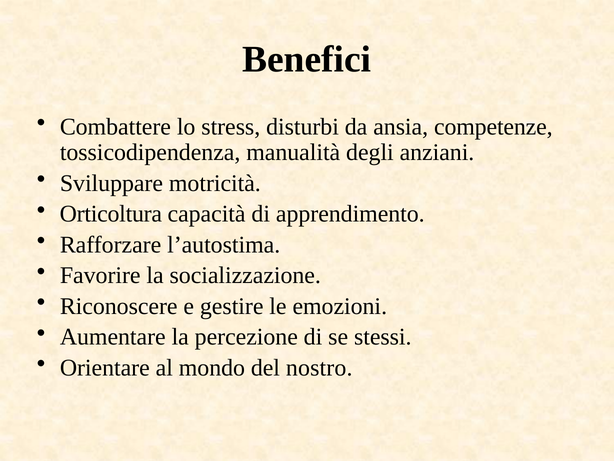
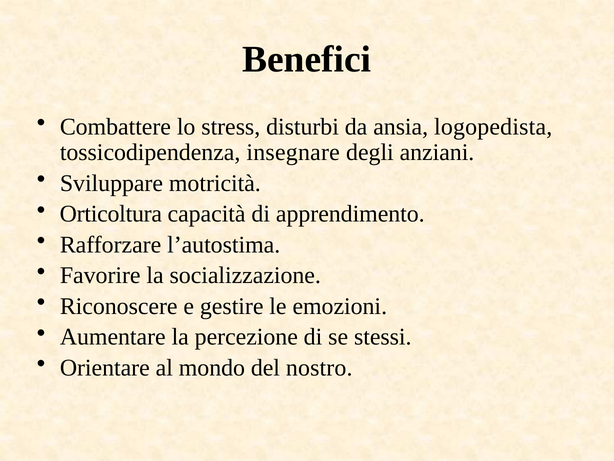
competenze: competenze -> logopedista (493, 127)
manualità: manualità -> insegnare (293, 152)
